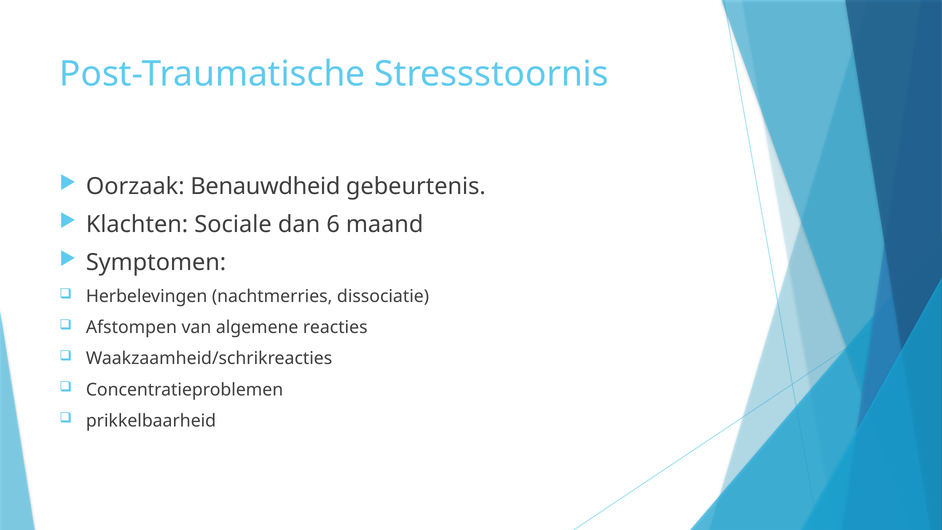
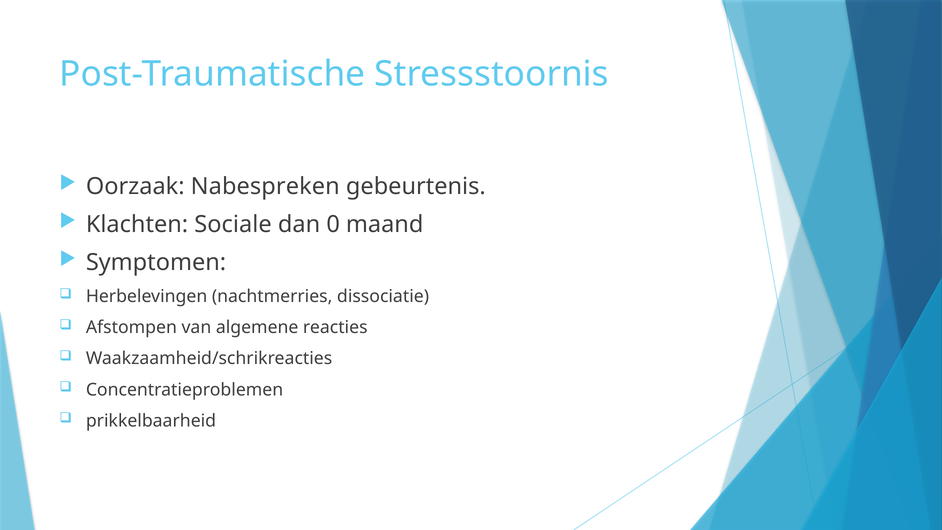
Benauwdheid: Benauwdheid -> Nabespreken (265, 186)
6: 6 -> 0 (333, 224)
